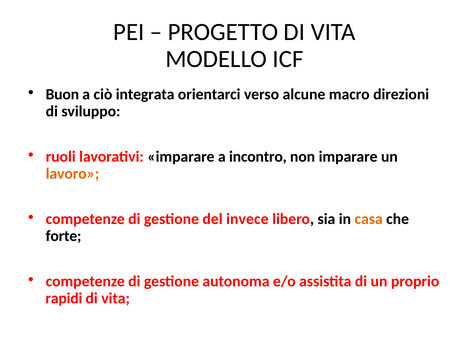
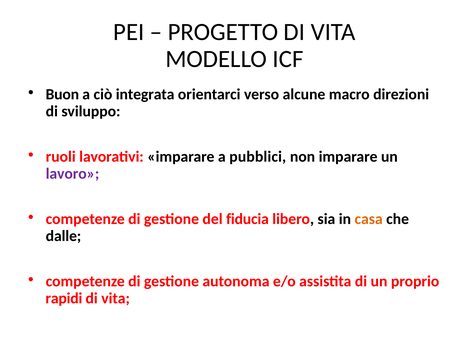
incontro: incontro -> pubblici (258, 156)
lavoro colour: orange -> purple (72, 174)
invece: invece -> fiducia (247, 219)
forte: forte -> dalle (63, 236)
